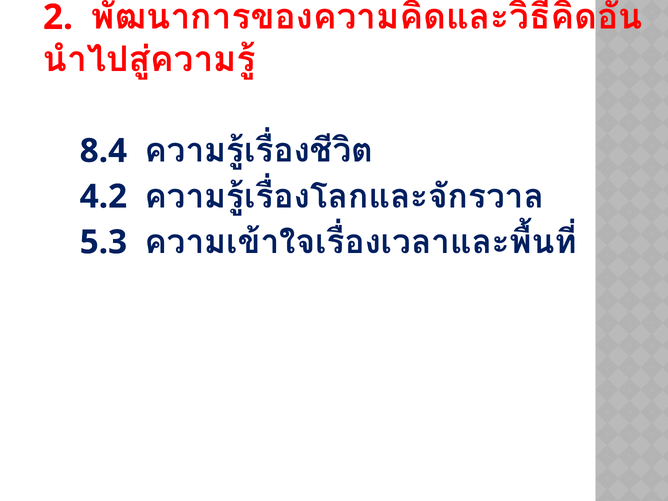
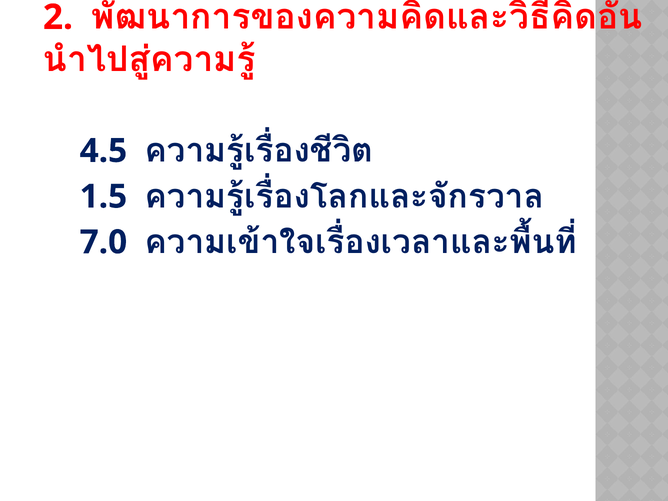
8.4: 8.4 -> 4.5 (103, 151)
4.2: 4.2 -> 1.5 (103, 197)
5.3: 5.3 -> 7.0 (103, 242)
